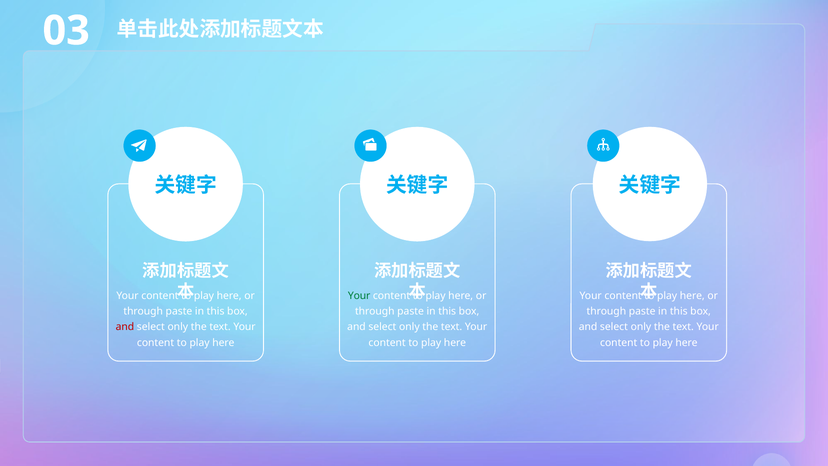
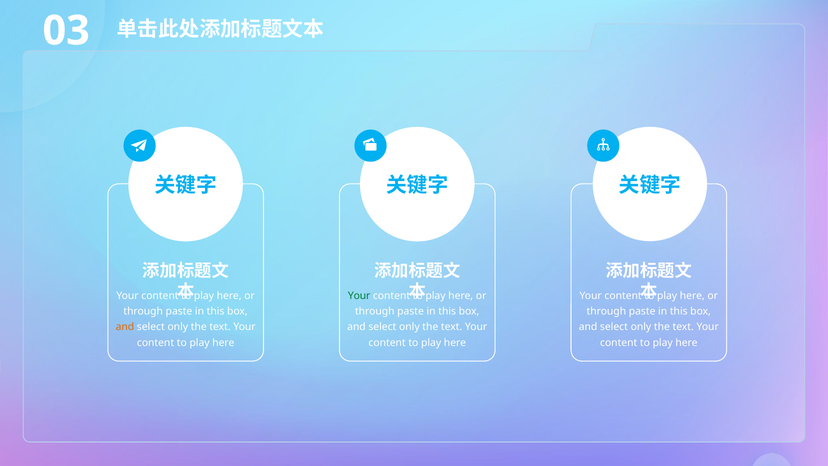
and colour: red -> orange (125, 327)
